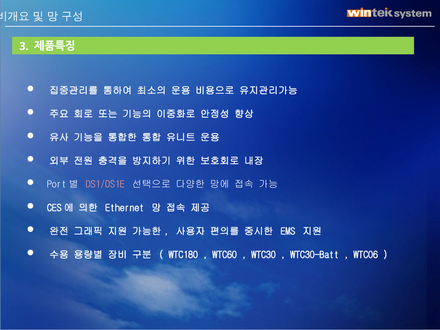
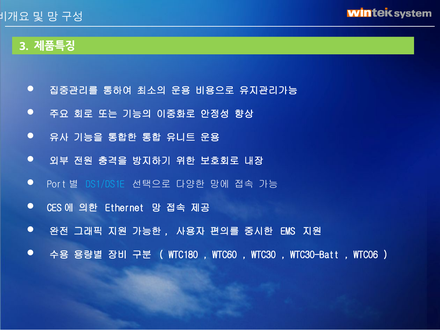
DS1/DS1E colour: pink -> light blue (105, 184)
